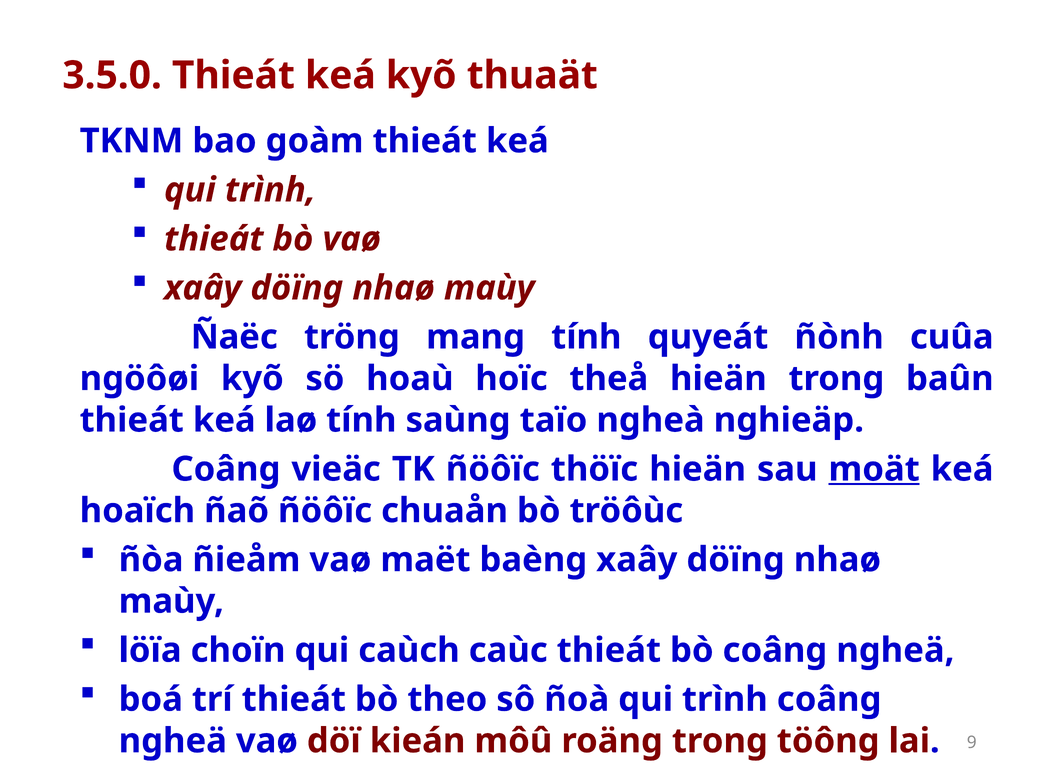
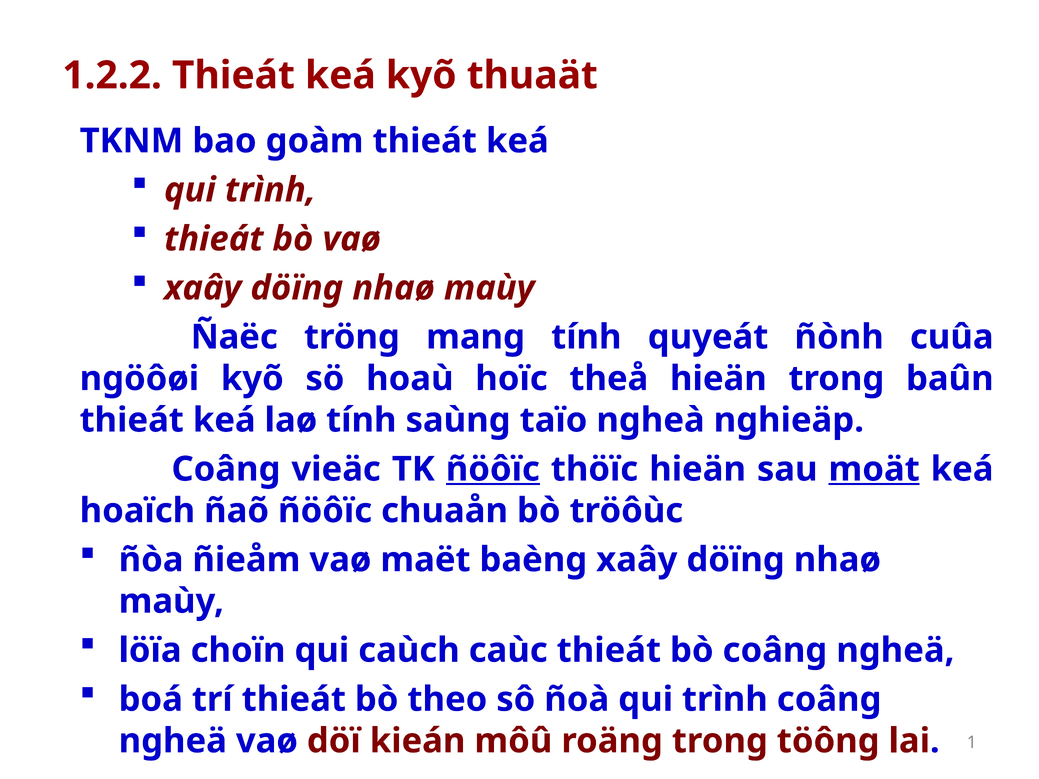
3.5.0: 3.5.0 -> 1.2.2 (112, 75)
ñöôïc underline: none -> present (493, 469)
9: 9 -> 1 (972, 743)
